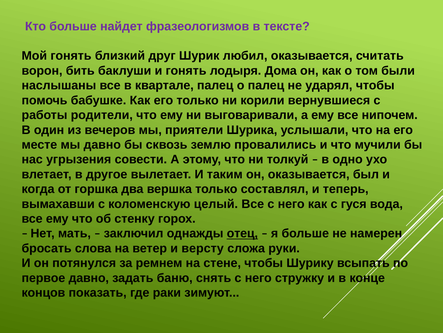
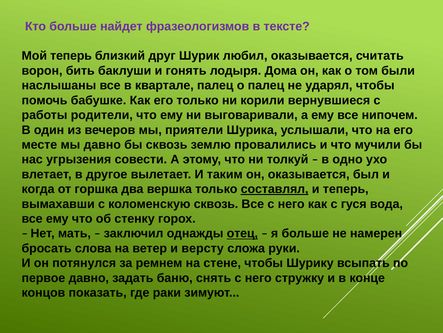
Мой гонять: гонять -> теперь (71, 56)
составлял underline: none -> present (275, 189)
коломенскую целый: целый -> сквозь (216, 204)
